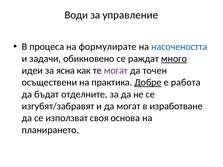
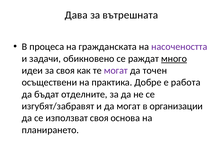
Води: Води -> Дава (76, 15)
управление: управление -> вътрешната (130, 15)
формулирате: формулирате -> гражданската (108, 47)
насочеността colour: blue -> purple (179, 47)
за ясна: ясна -> своя (66, 71)
Добре underline: present -> none (148, 83)
изработване: изработване -> организации (176, 106)
